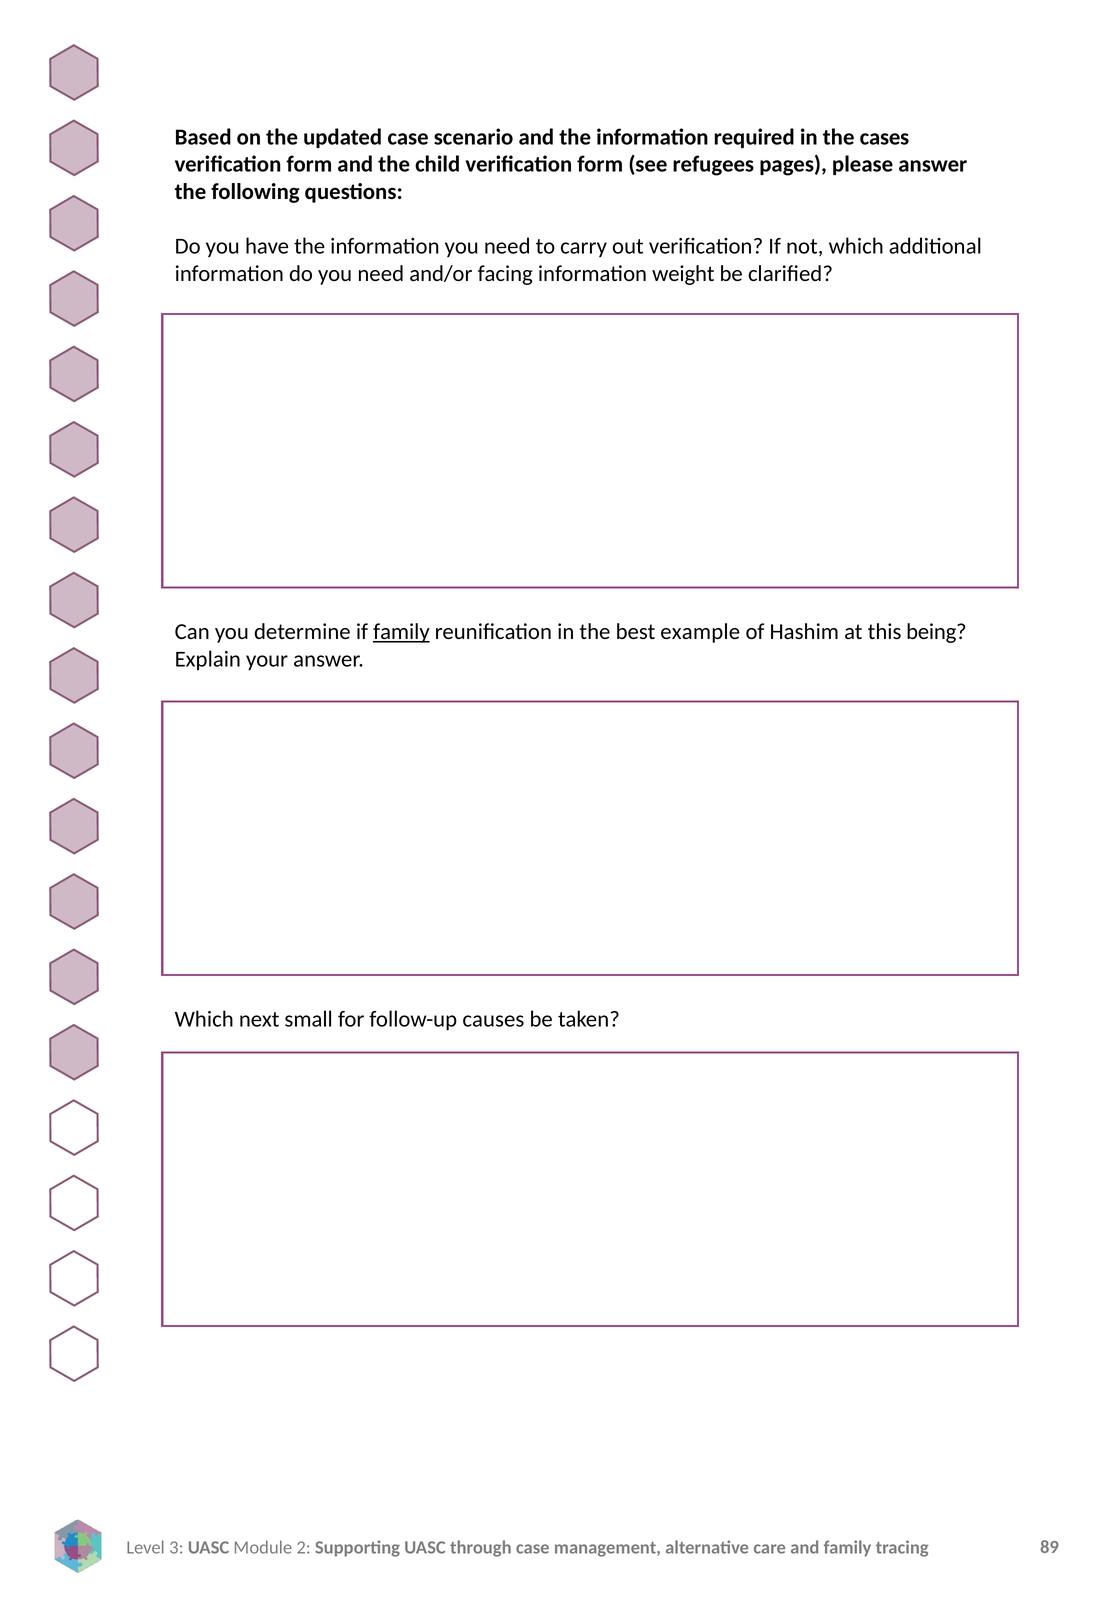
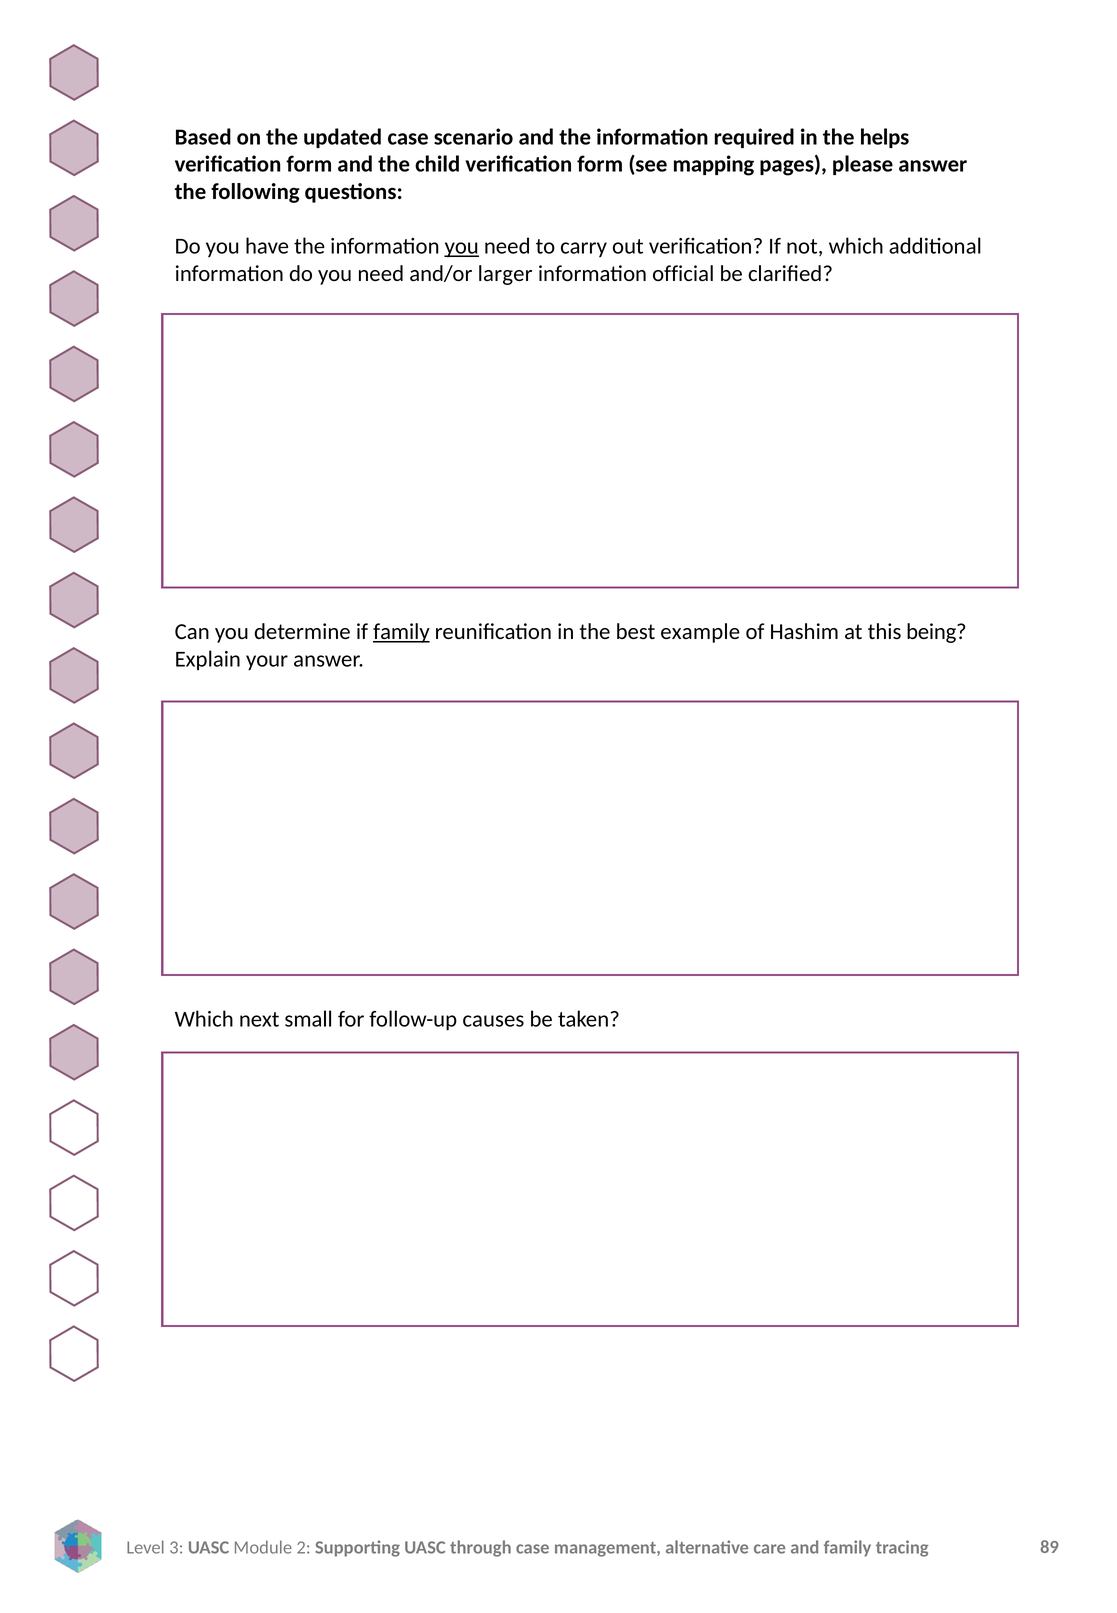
cases: cases -> helps (884, 137)
refugees: refugees -> mapping (713, 165)
you underline: none -> present (462, 247)
facing: facing -> larger (505, 274)
weight: weight -> official (683, 274)
